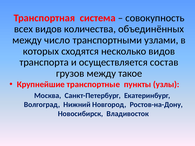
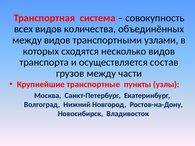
между число: число -> видов (57, 40)
такое: такое -> части (130, 74)
